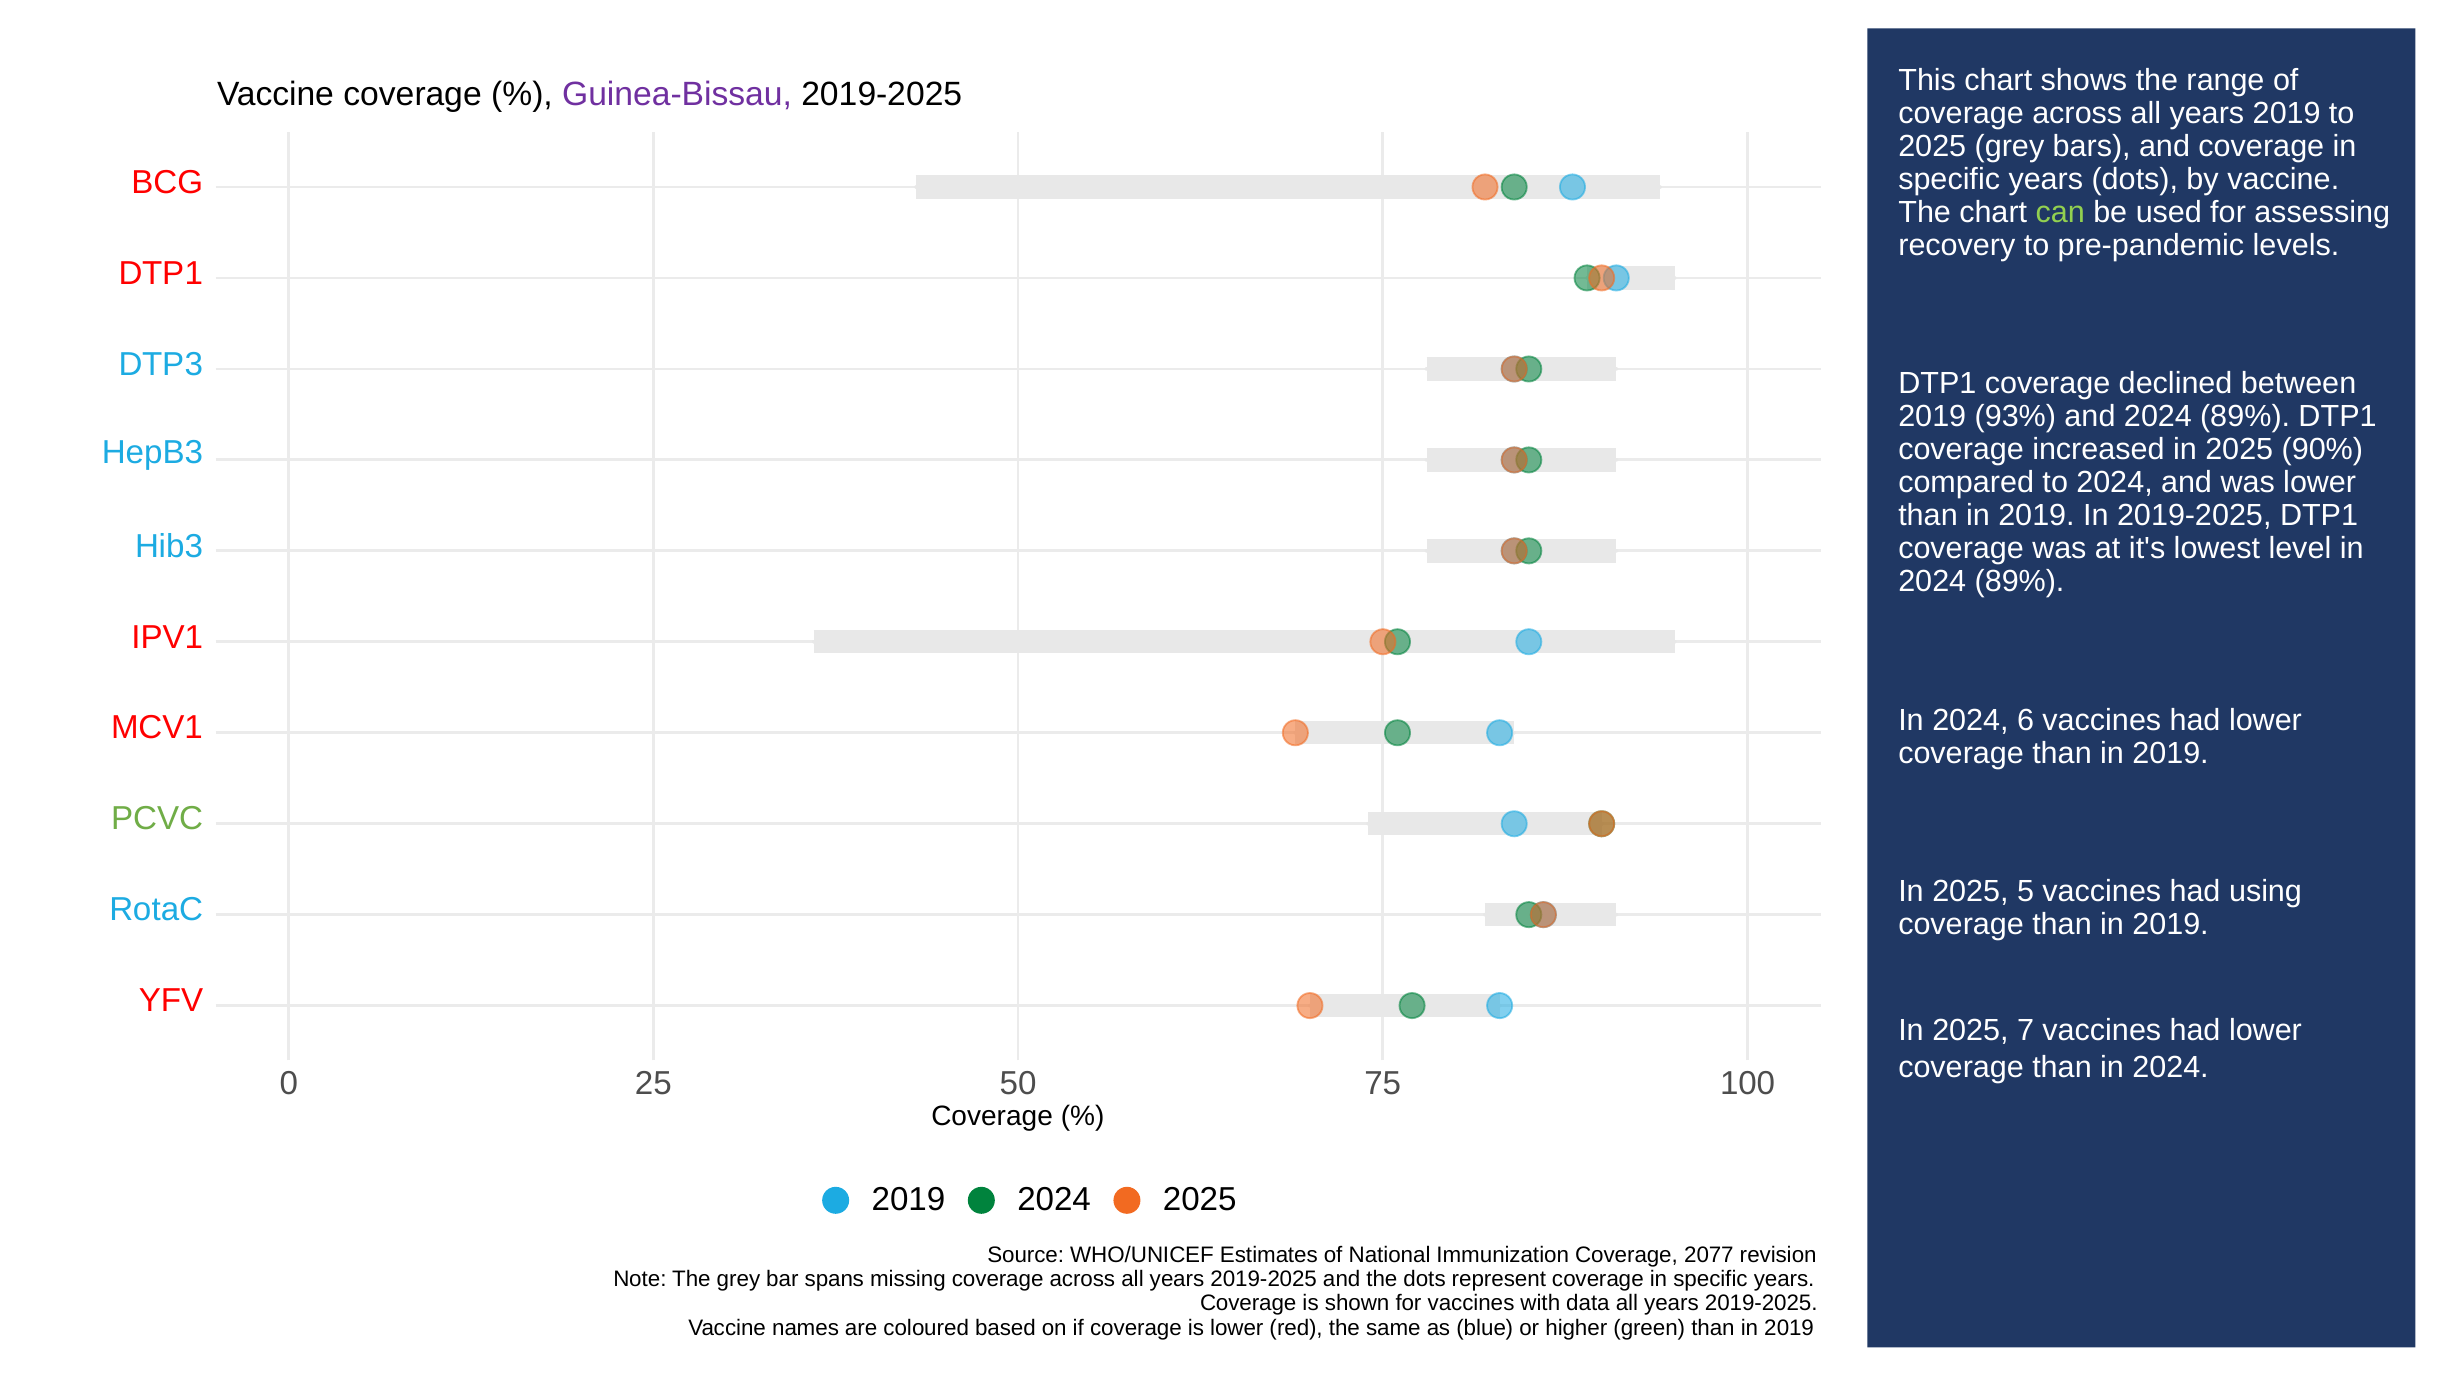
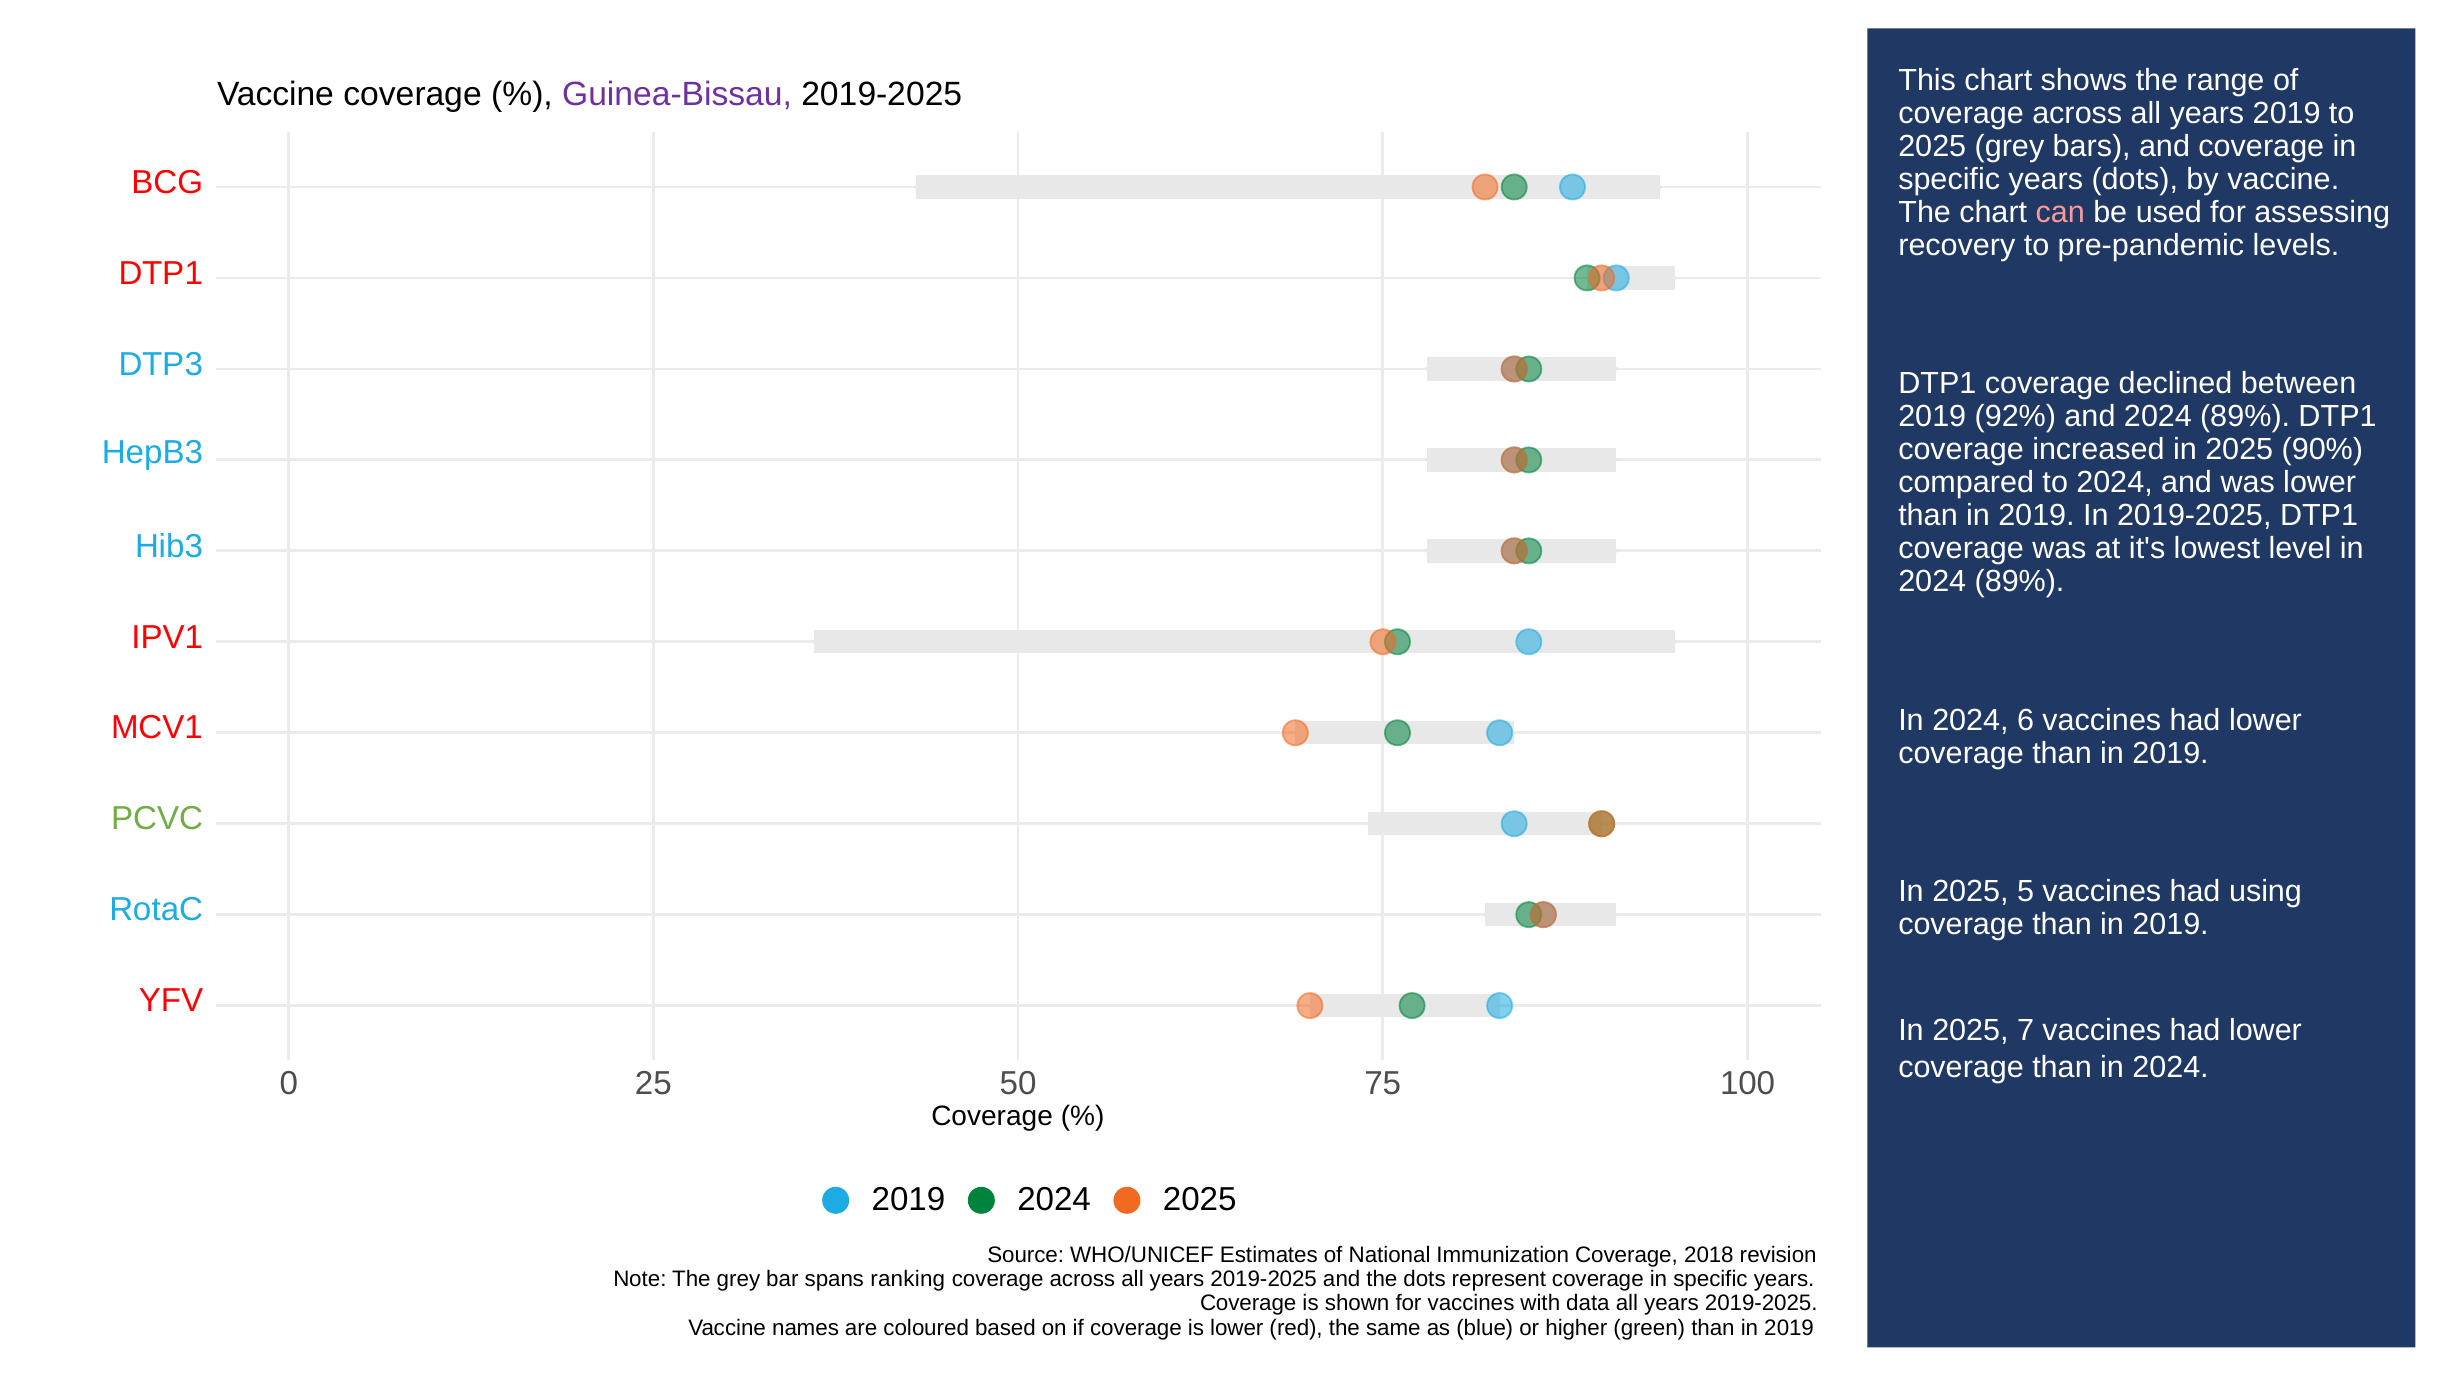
can colour: light green -> pink (2060, 212)
93%: 93% -> 92% (2015, 417)
2077: 2077 -> 2018 (1709, 1255)
missing: missing -> ranking (908, 1279)
